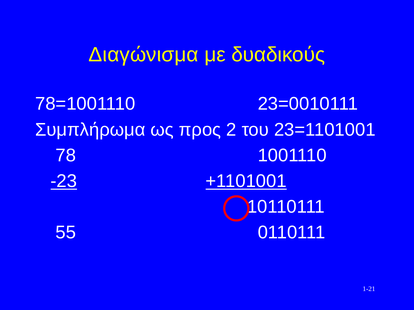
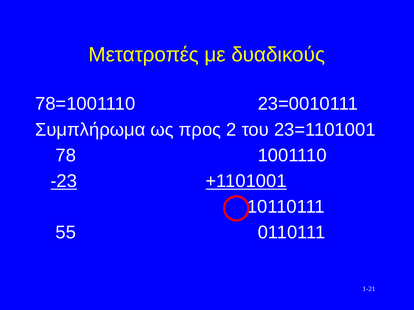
Διαγώνισμα: Διαγώνισμα -> Μετατροπές (144, 55)
